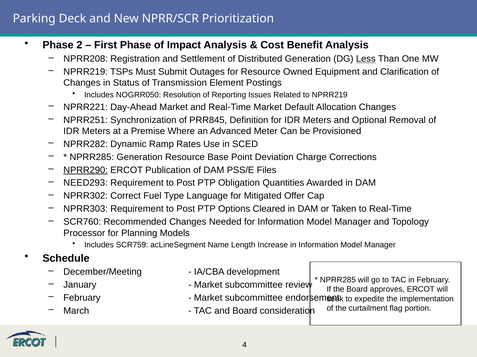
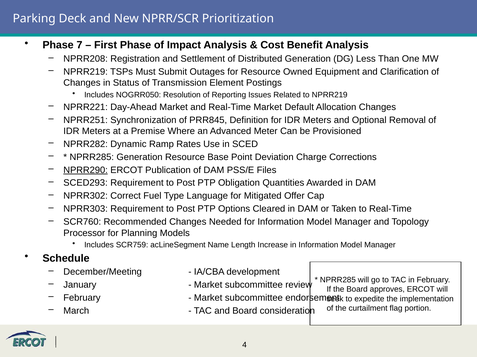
2: 2 -> 7 (79, 45)
Less underline: present -> none (366, 59)
NEED293: NEED293 -> SCED293 (86, 183)
